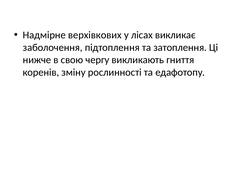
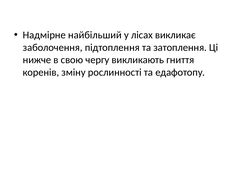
верхівкових: верхівкових -> найбільший (95, 35)
